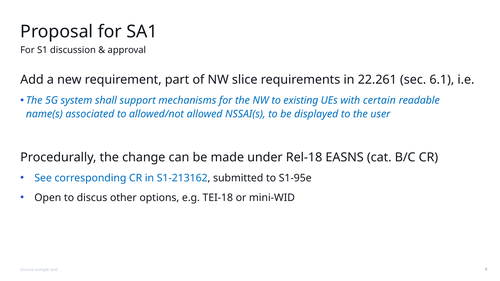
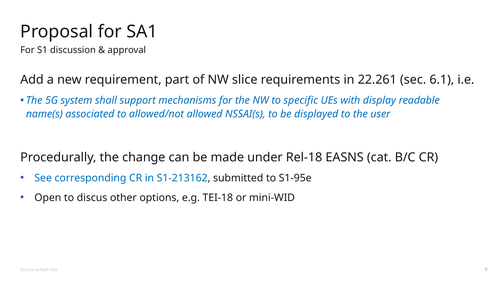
existing: existing -> specific (301, 101)
certain: certain -> display (379, 101)
